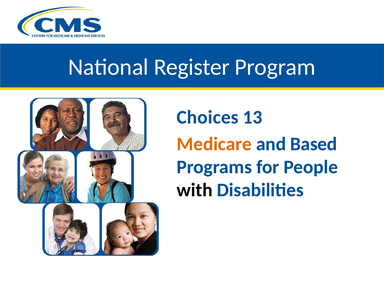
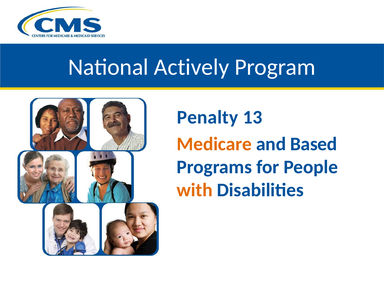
Register: Register -> Actively (192, 67)
Choices: Choices -> Penalty (208, 117)
with colour: black -> orange (195, 190)
